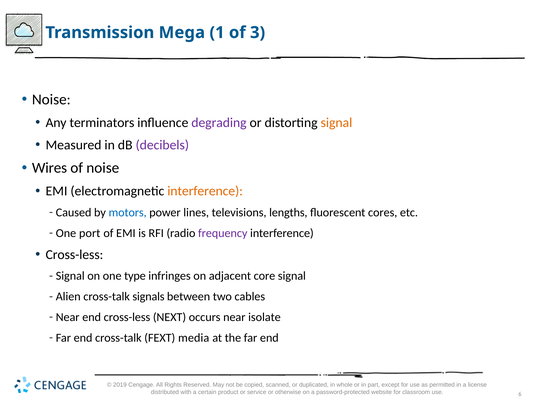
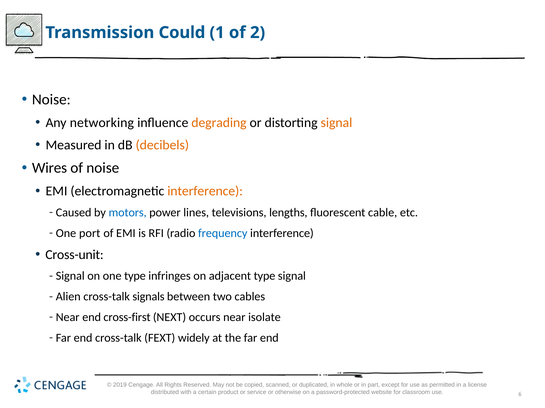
Mega: Mega -> Could (182, 33)
3: 3 -> 2 (258, 33)
terminators: terminators -> networking (102, 123)
degrading colour: purple -> orange (219, 123)
decibels colour: purple -> orange (162, 145)
cores: cores -> cable (383, 213)
frequency colour: purple -> blue (223, 234)
Cross-less: Cross-less -> Cross-unit (74, 255)
adjacent core: core -> type (264, 276)
end cross-less: cross-less -> cross-first (127, 318)
media: media -> widely (194, 338)
